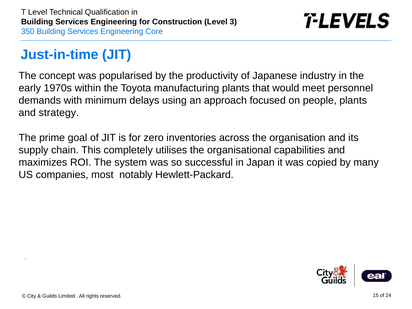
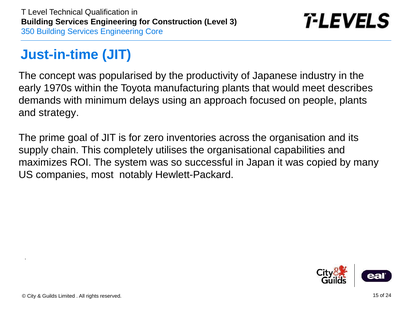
personnel: personnel -> describes (350, 88)
